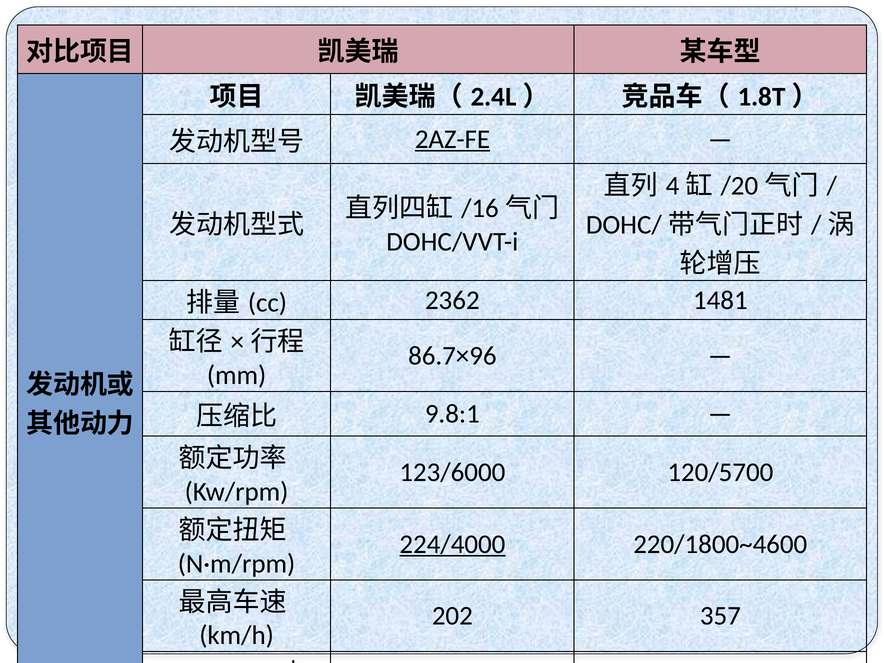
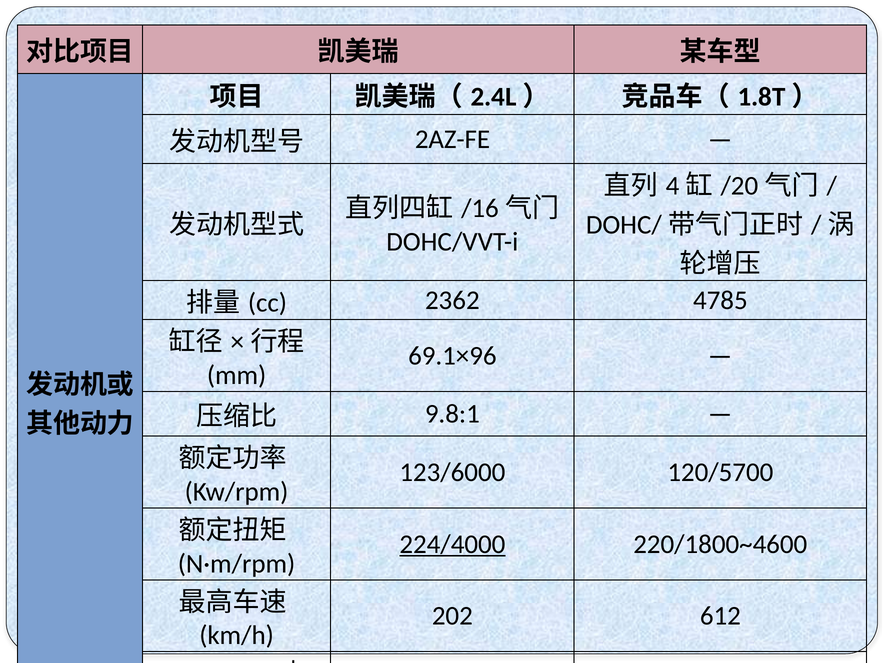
2AZ-FE underline: present -> none (452, 139)
1481: 1481 -> 4785 (720, 300)
86.7×96: 86.7×96 -> 69.1×96 (452, 356)
357: 357 -> 612 (720, 616)
